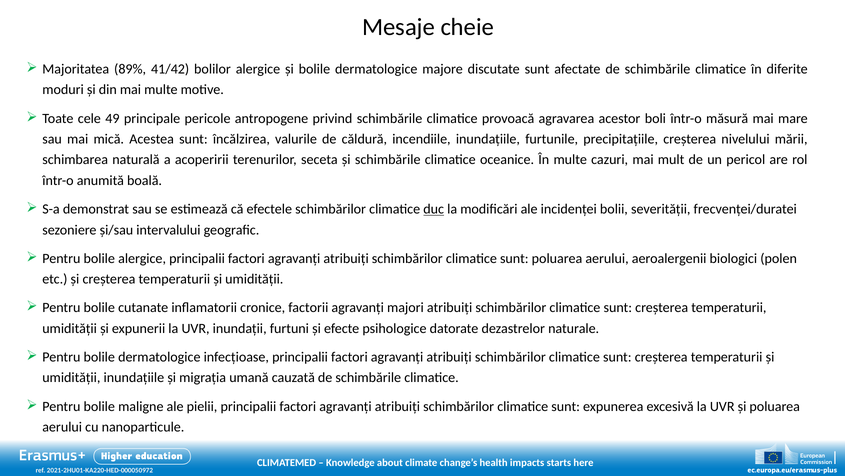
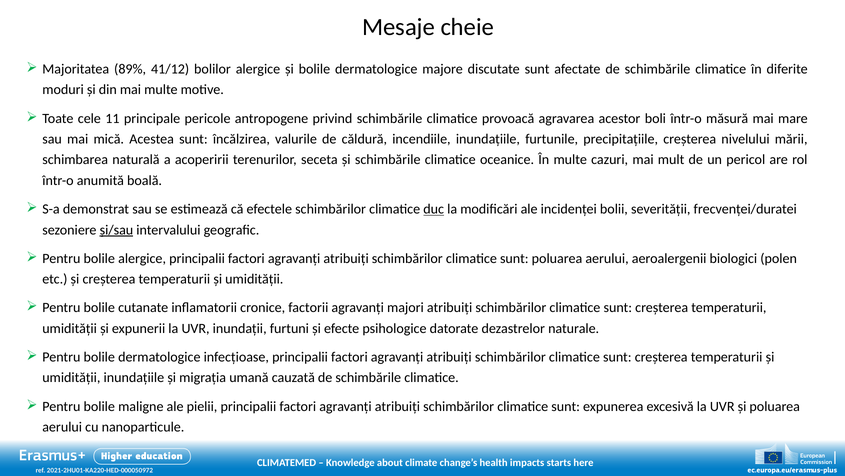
41/42: 41/42 -> 41/12 (170, 69)
49: 49 -> 11 (112, 118)
și/sau underline: none -> present (116, 230)
